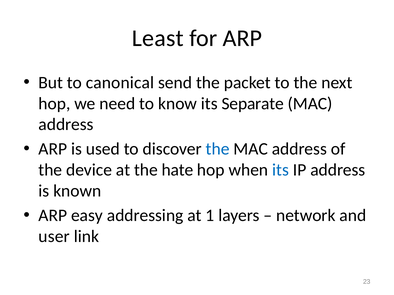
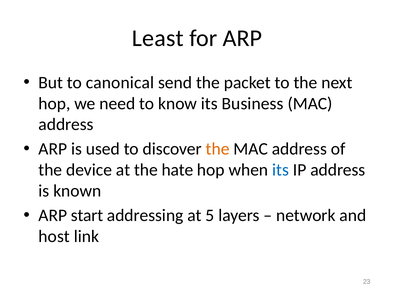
Separate: Separate -> Business (253, 104)
the colour: blue -> orange (218, 149)
easy: easy -> start (87, 216)
1: 1 -> 5 (210, 216)
user: user -> host (54, 237)
